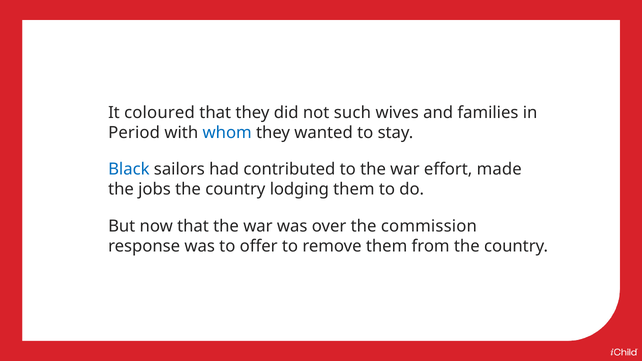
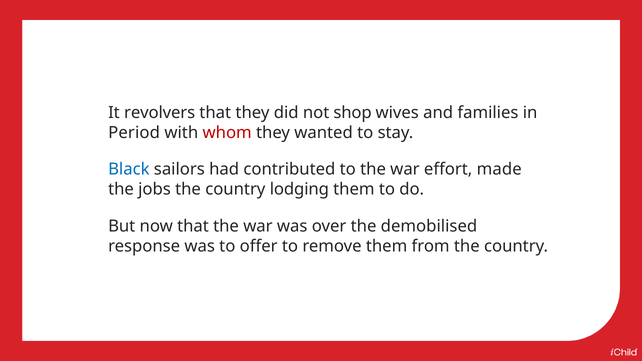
coloured: coloured -> revolvers (160, 113)
such: such -> shop (353, 113)
whom colour: blue -> red (227, 133)
commission: commission -> demobilised (429, 226)
